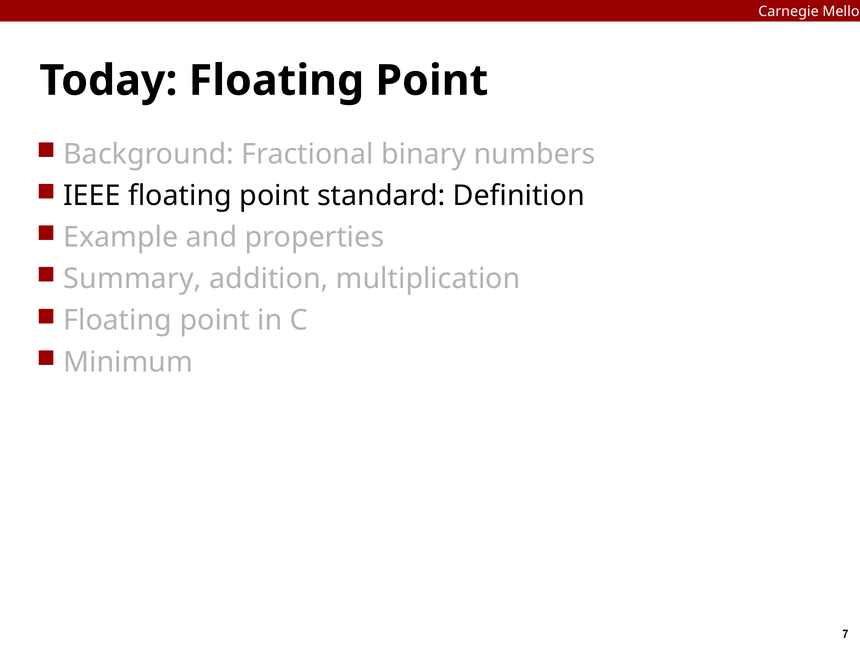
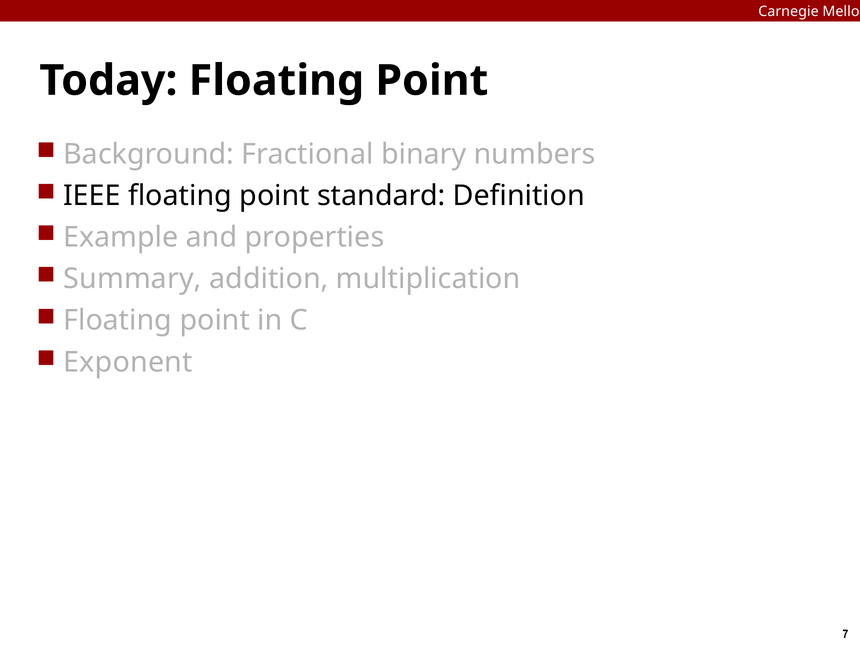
Minimum: Minimum -> Exponent (128, 362)
